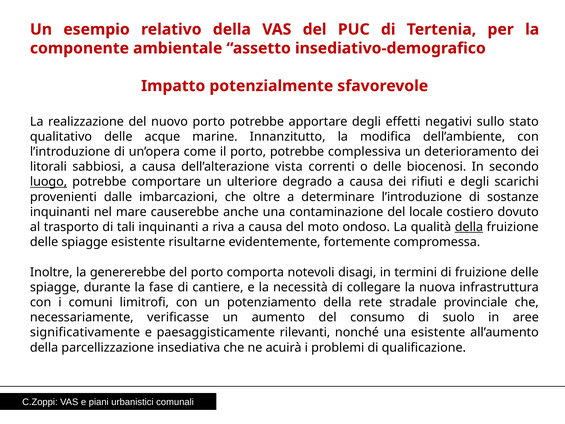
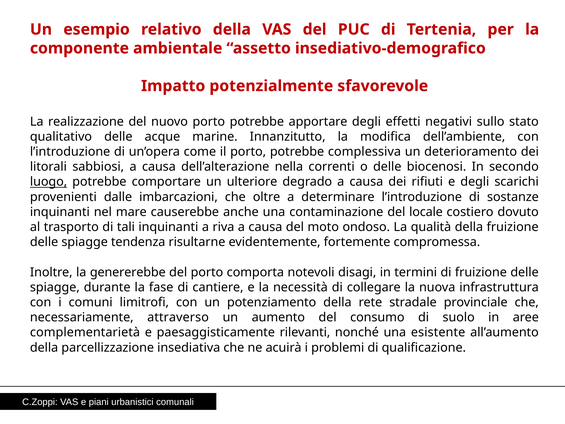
vista: vista -> nella (289, 167)
della underline: present -> none (469, 227)
spiagge esistente: esistente -> tendenza (138, 242)
verificasse: verificasse -> attraverso (178, 317)
significativamente: significativamente -> complementarietà (85, 332)
